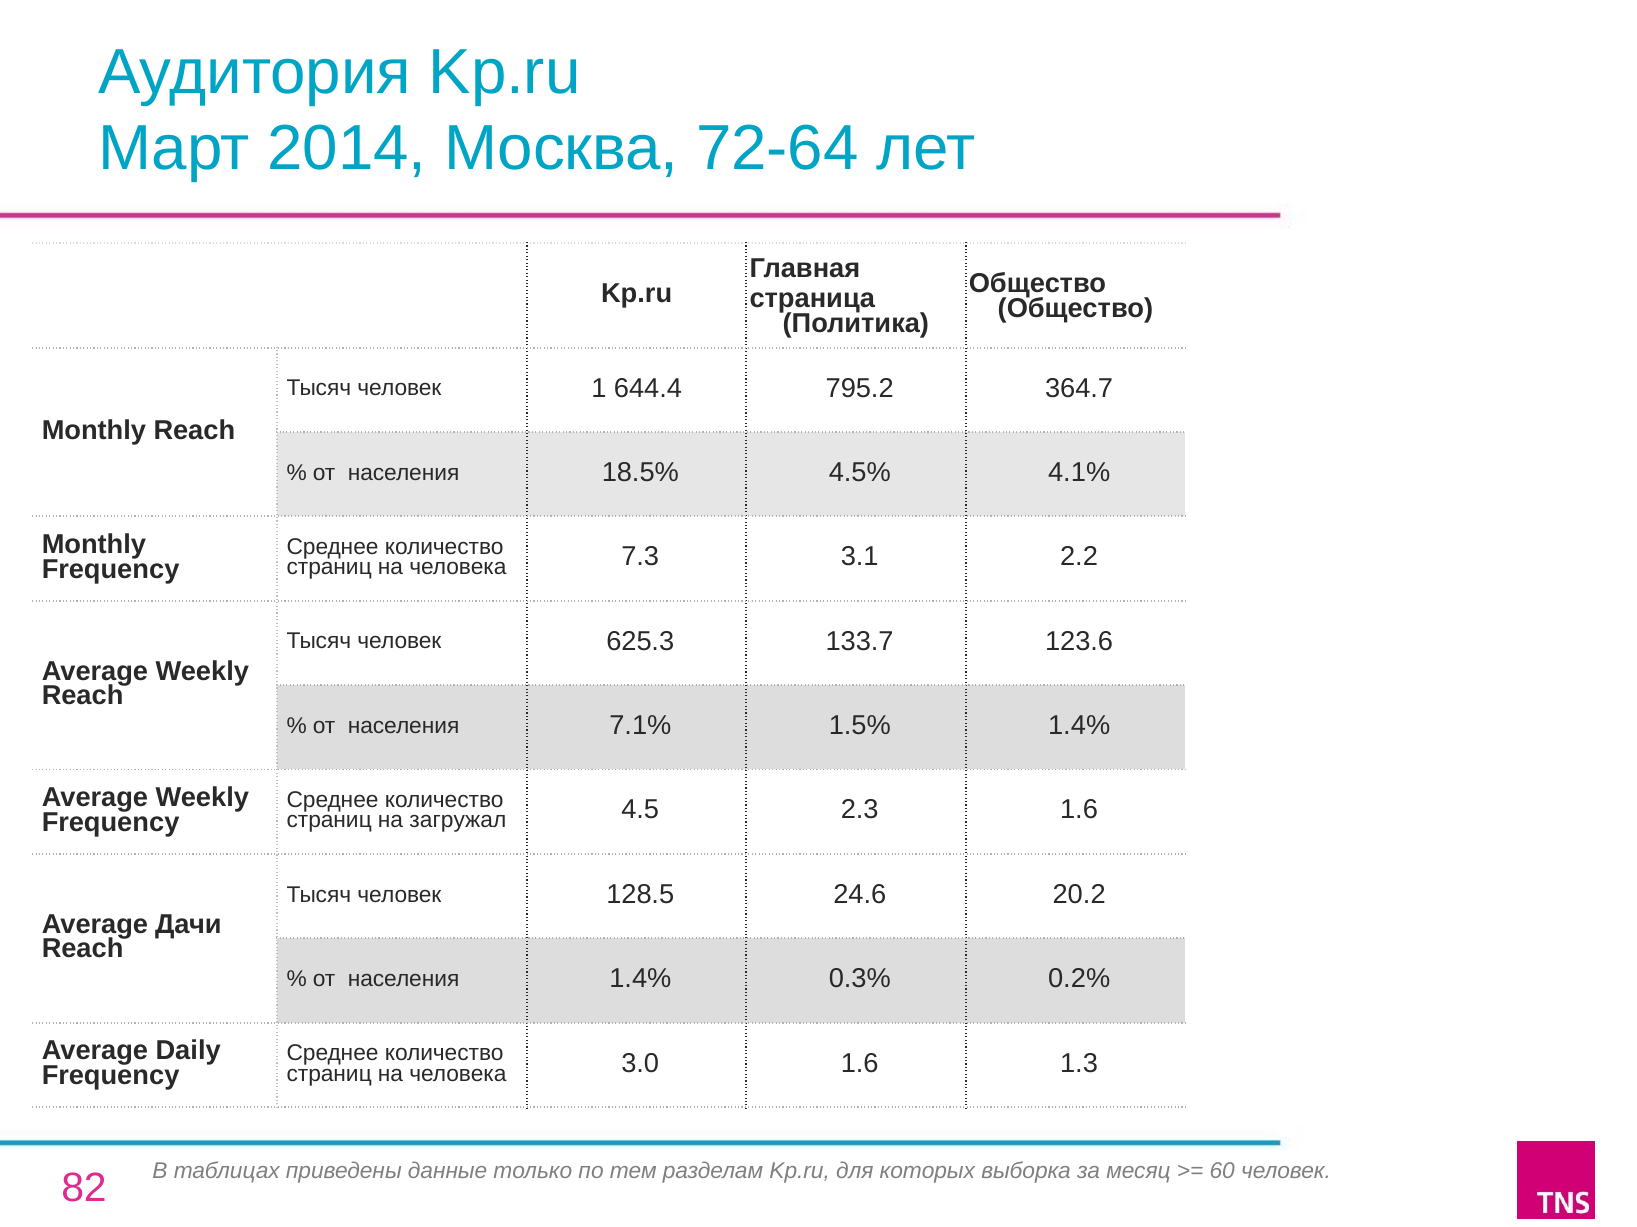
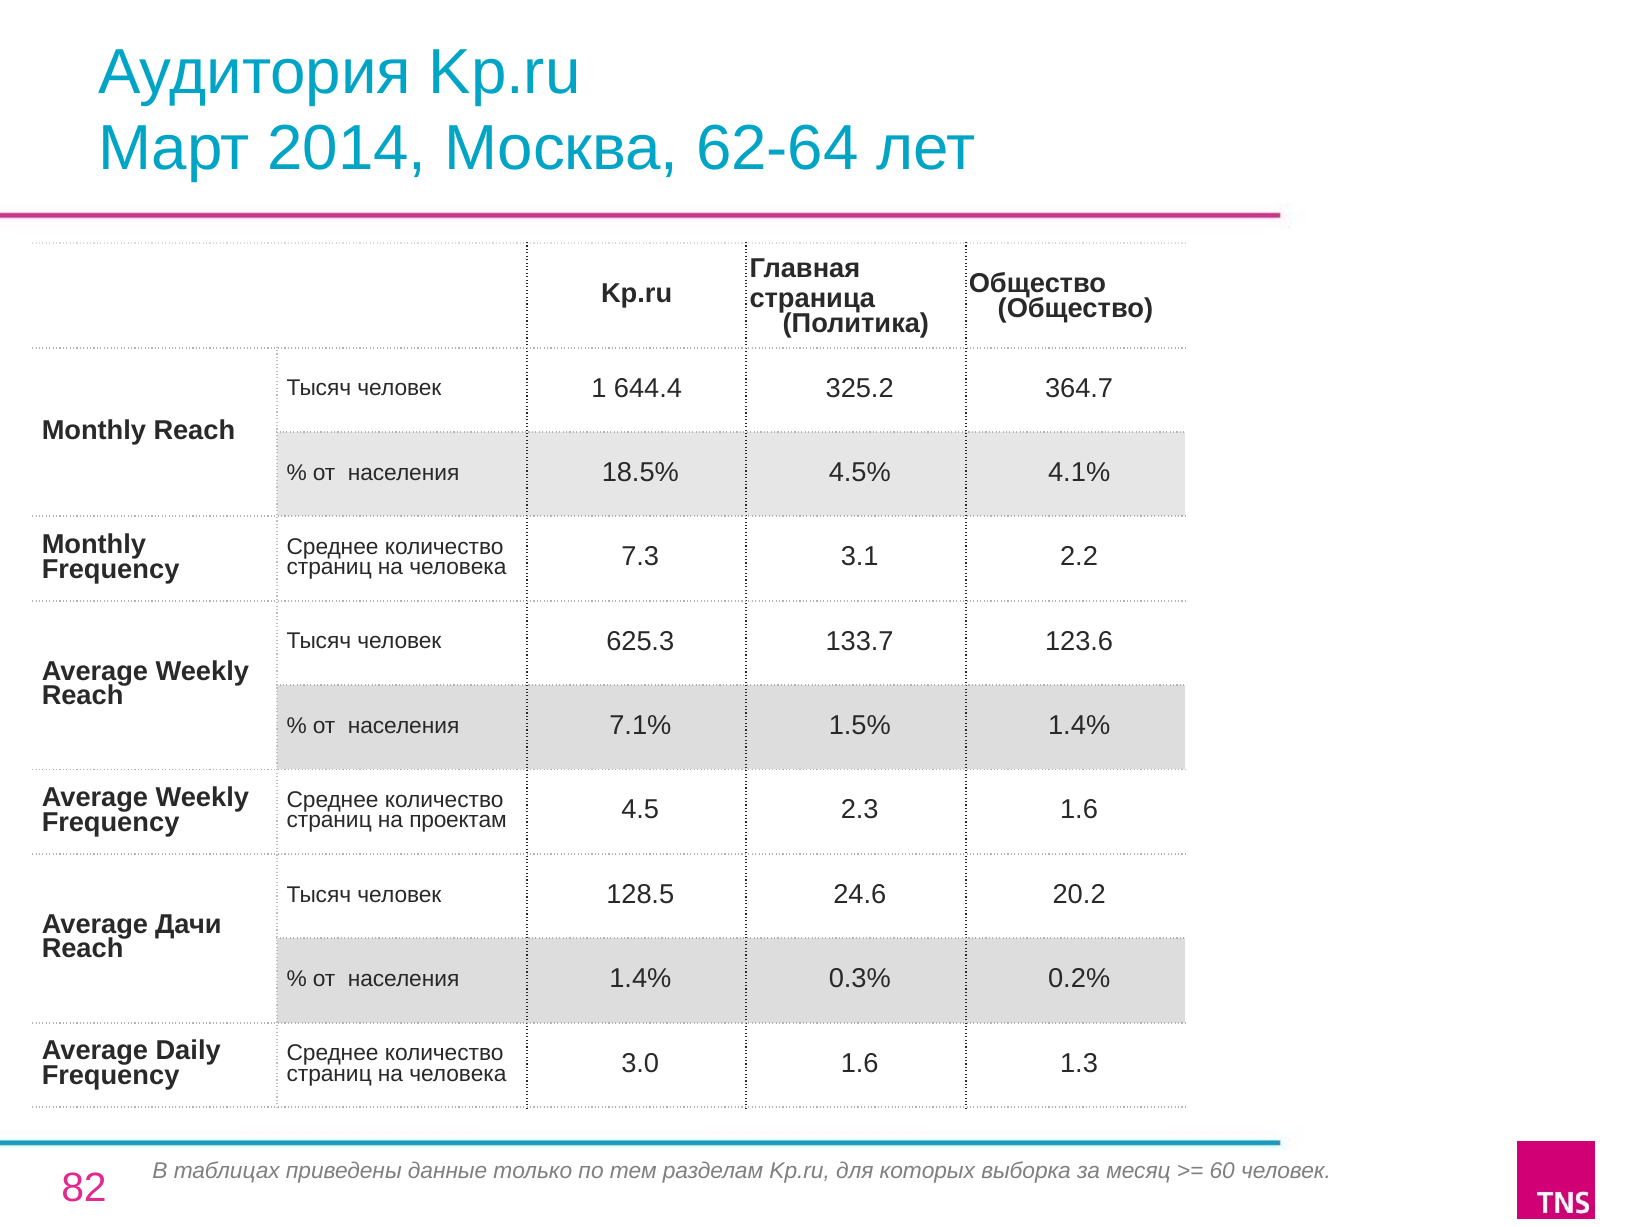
72-64: 72-64 -> 62-64 (777, 149)
795.2: 795.2 -> 325.2 (860, 388)
загружал: загружал -> проектам (458, 821)
